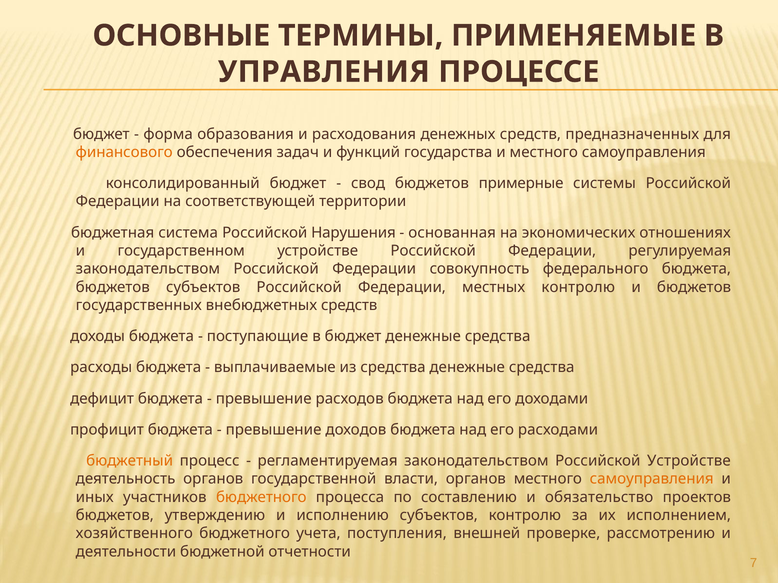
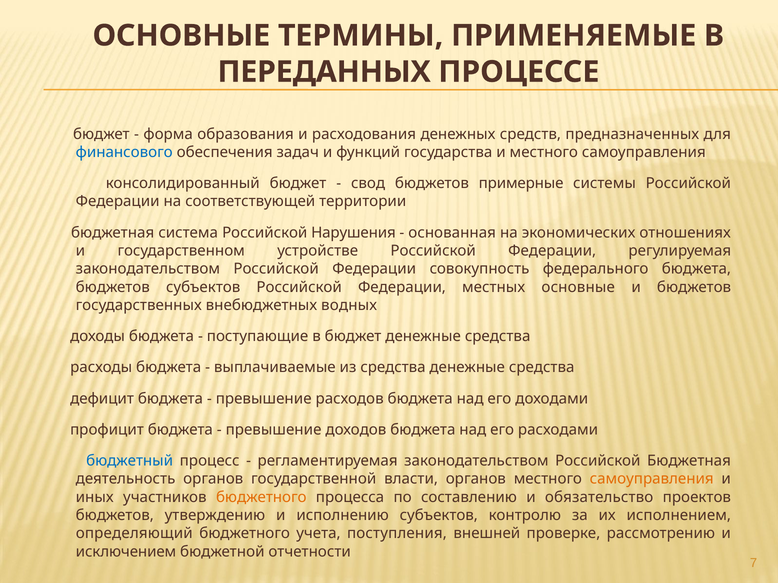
УПРАВЛЕНИЯ: УПРАВЛЕНИЯ -> ПЕРЕДАННЫХ (324, 72)
финансового colour: orange -> blue (124, 152)
местных контролю: контролю -> основные (578, 287)
внебюджетных средств: средств -> водных (349, 305)
бюджетный colour: orange -> blue (130, 461)
Российской Устройстве: Устройстве -> Бюджетная (689, 461)
хозяйственного: хозяйственного -> определяющий (134, 534)
деятельности: деятельности -> исключением (126, 552)
